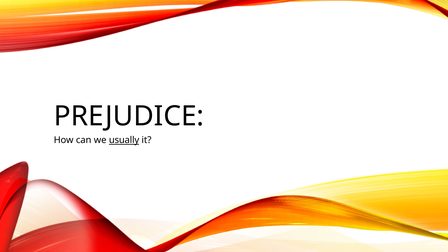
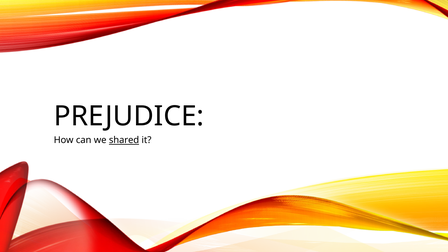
usually: usually -> shared (124, 140)
